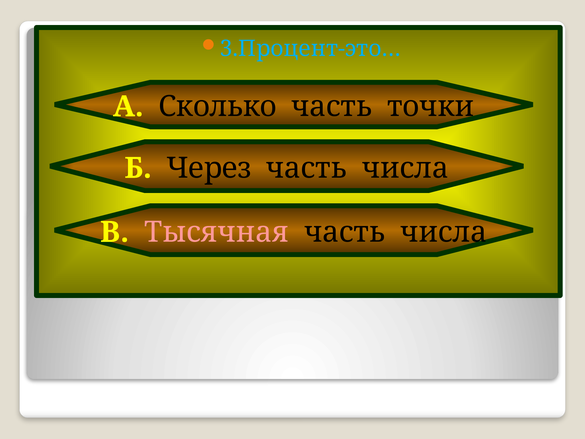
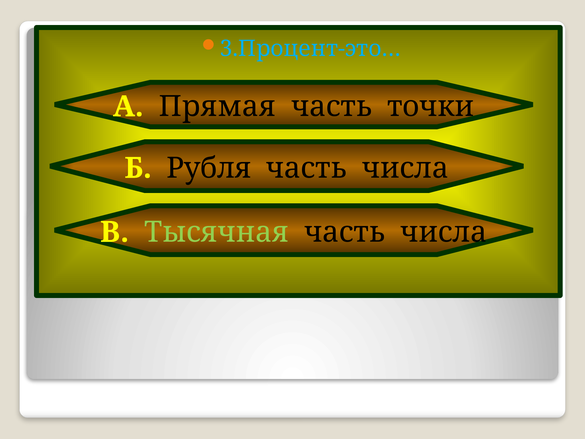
Сколько: Сколько -> Прямая (217, 107)
Через: Через -> Рубля (209, 168)
Тысячная colour: pink -> light green (217, 232)
